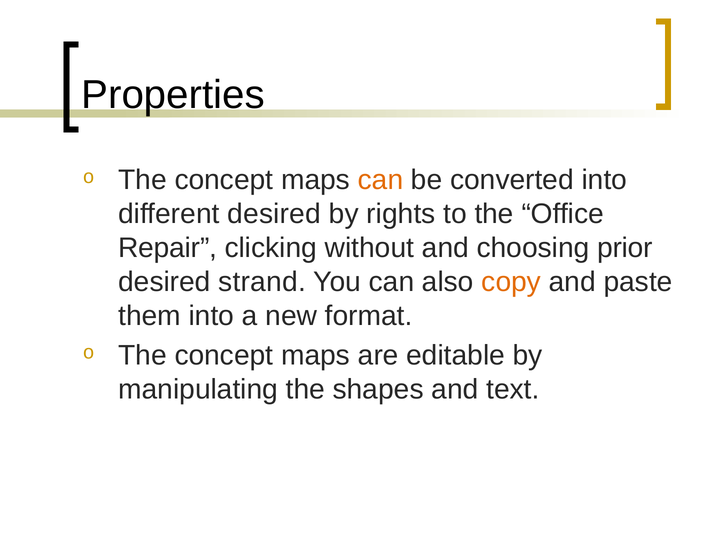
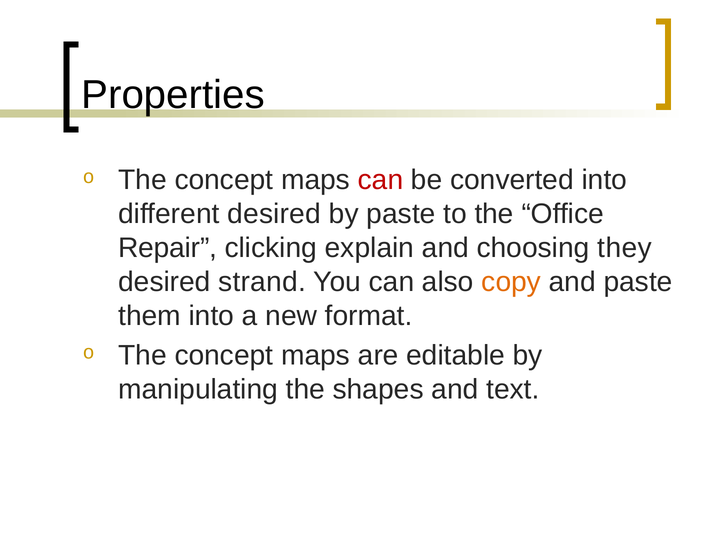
can colour: orange -> red (381, 180)
by rights: rights -> paste (401, 214)
without: without -> explain (369, 248)
prior: prior -> they (625, 248)
